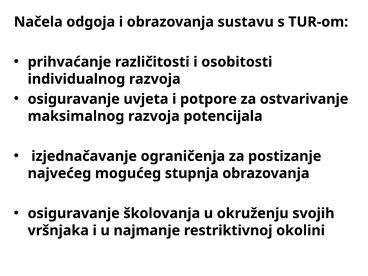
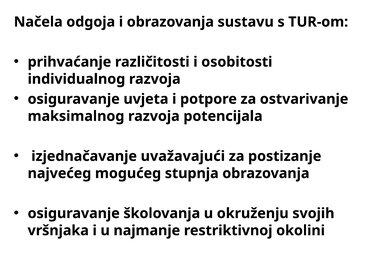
ograničenja: ograničenja -> uvažavajući (183, 156)
